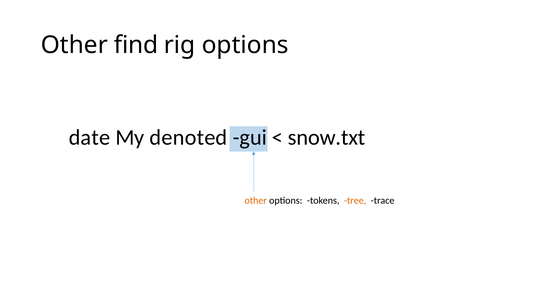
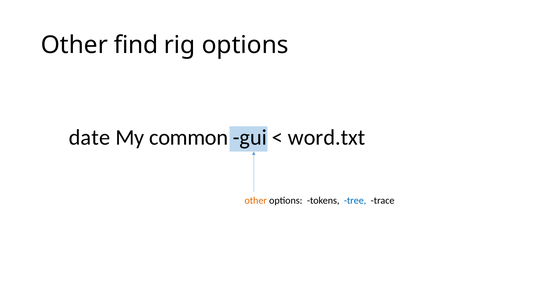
denoted: denoted -> common (189, 137)
snow.txt: snow.txt -> word.txt (327, 137)
tree colour: orange -> blue (355, 200)
